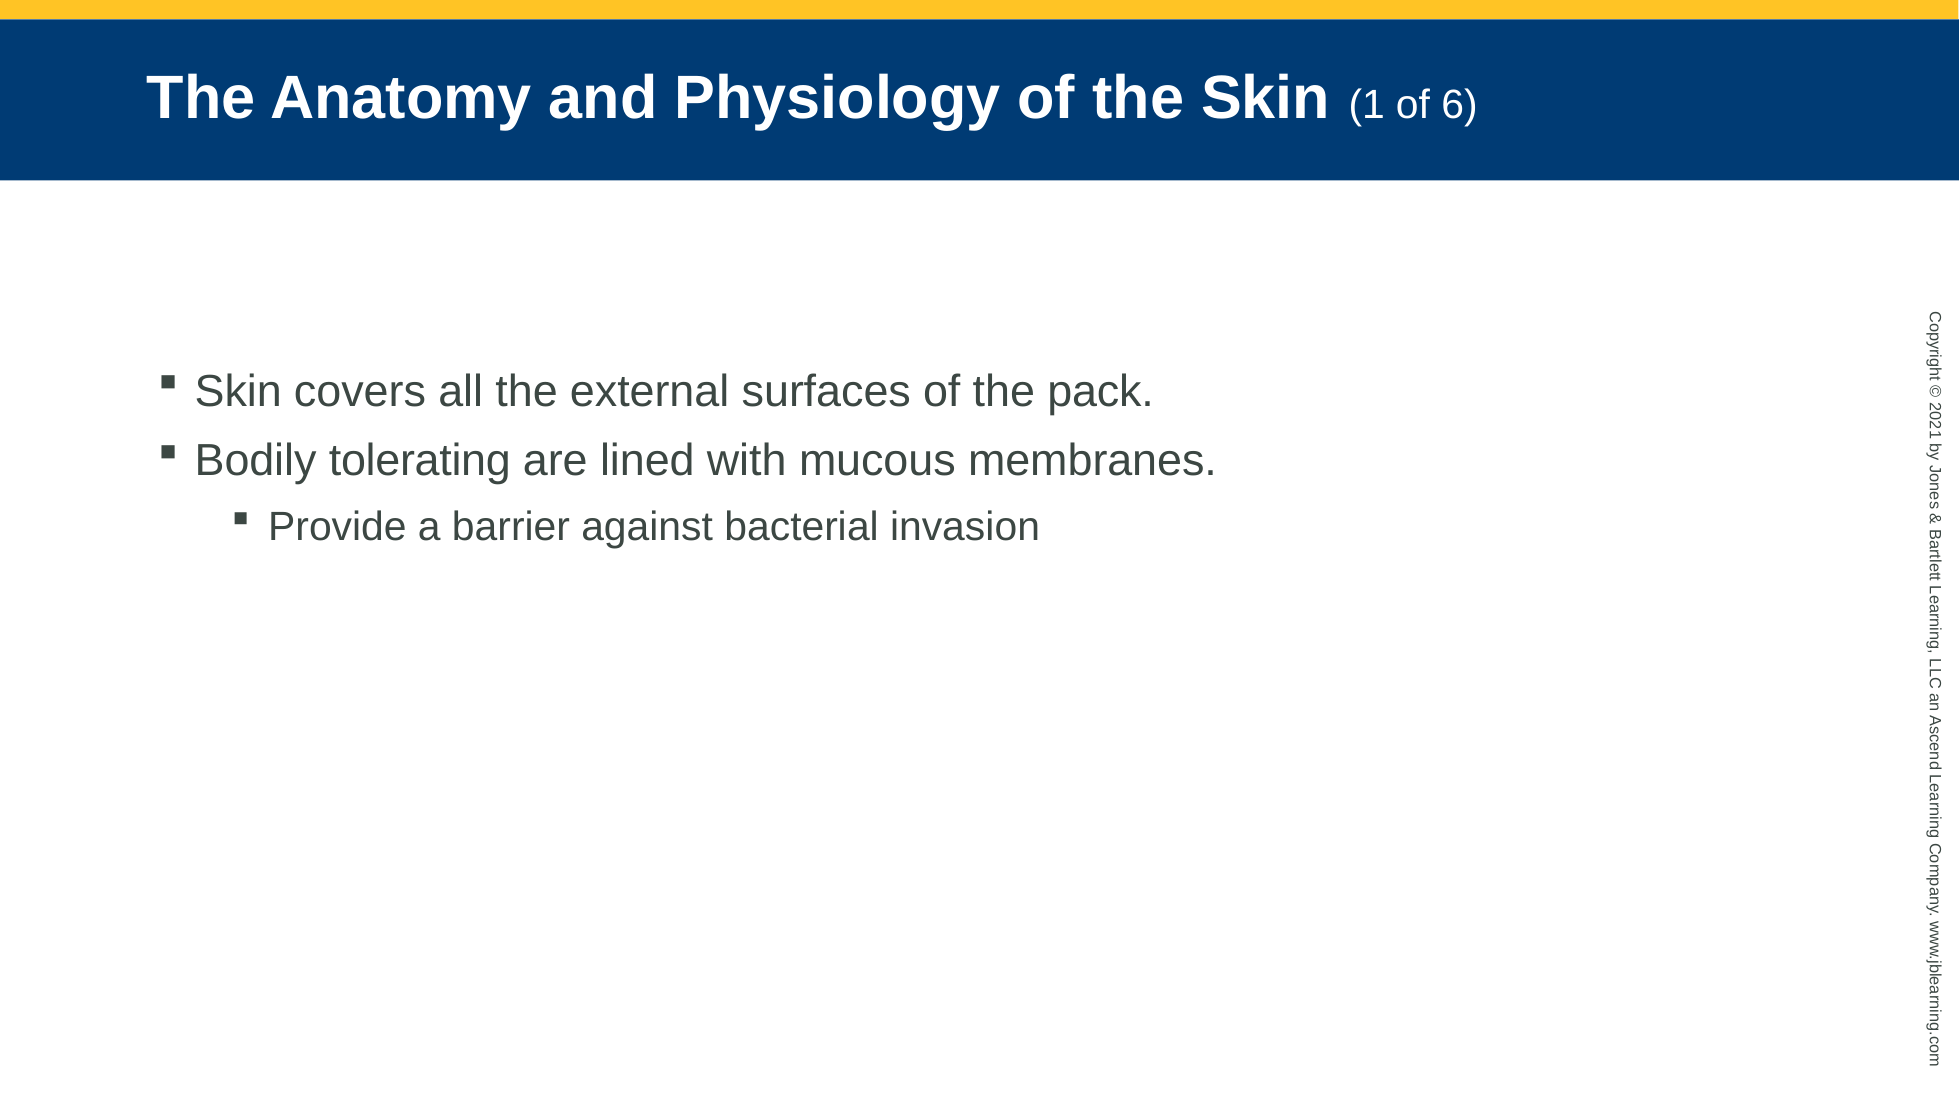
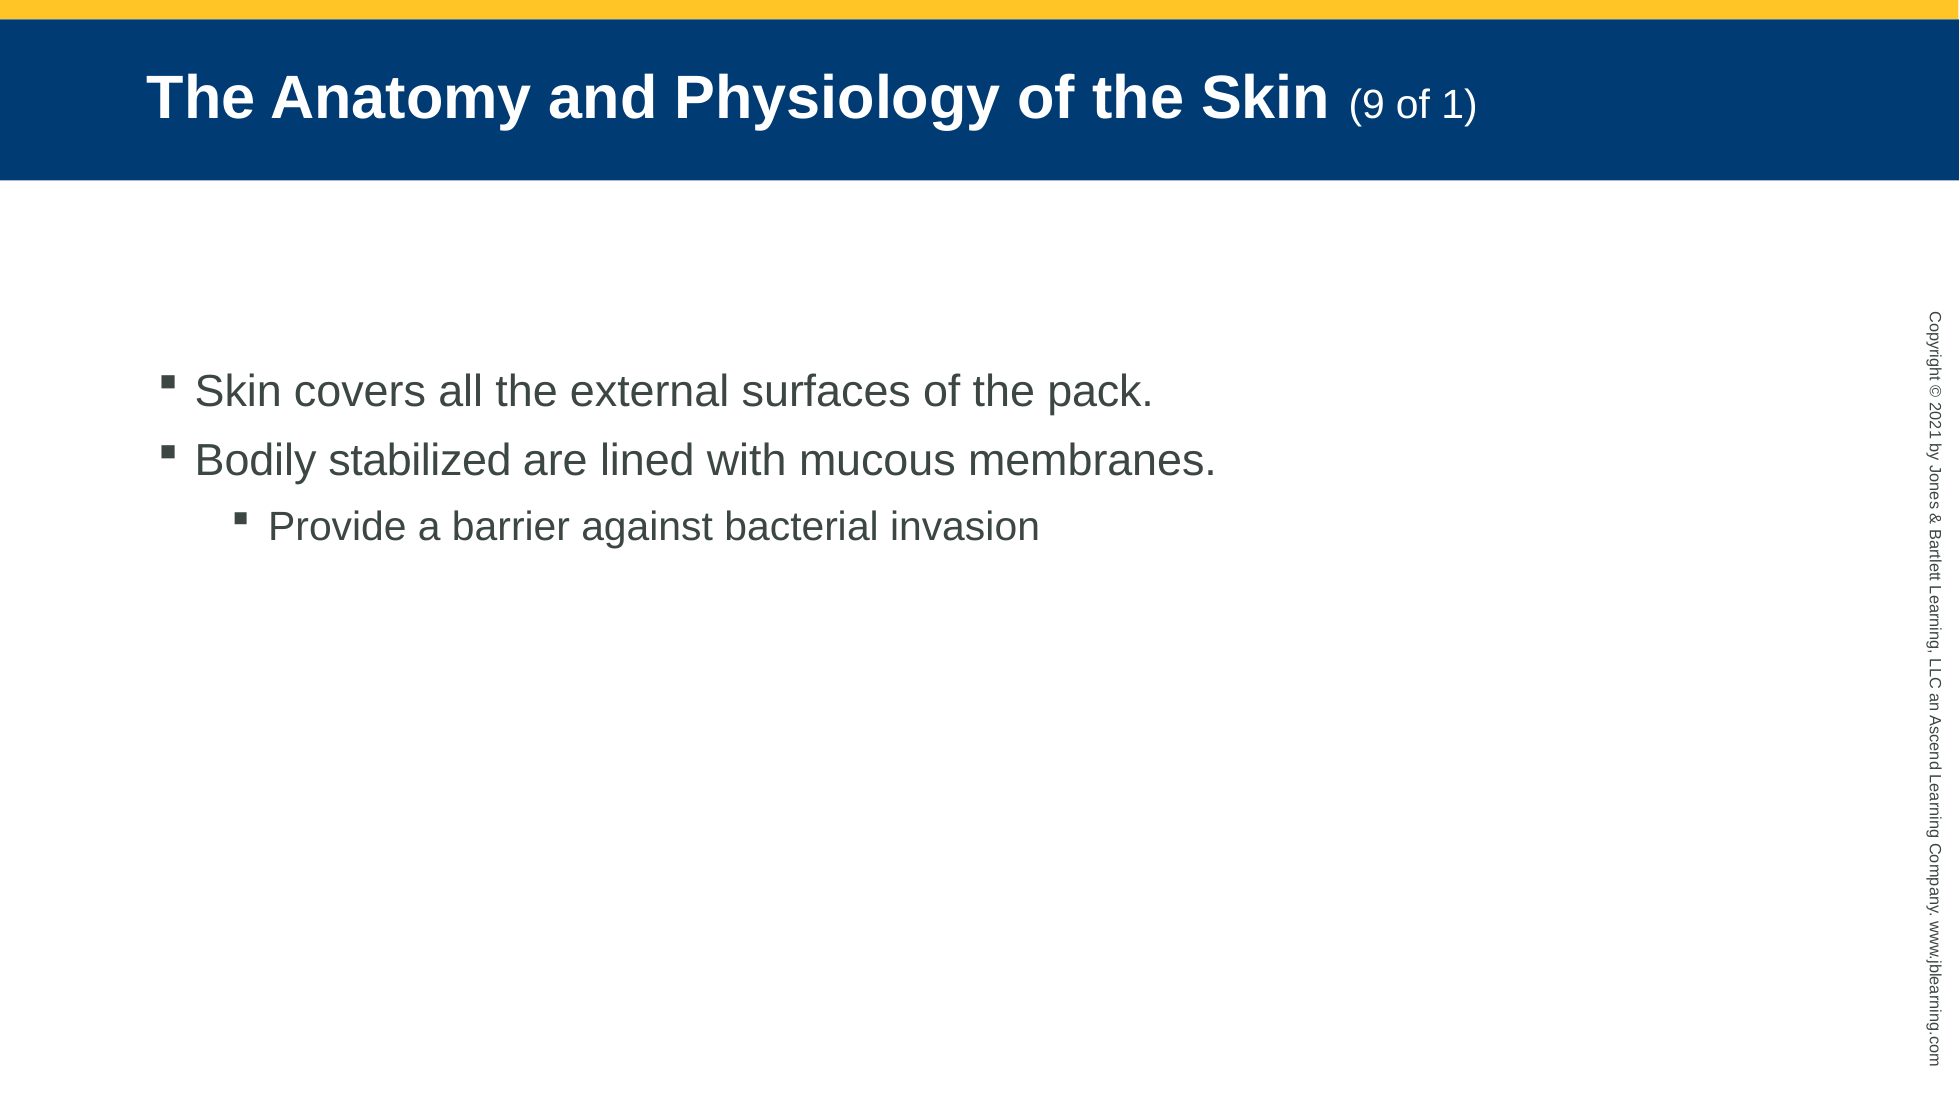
Skin 1: 1 -> 9 (1367, 105)
of 6: 6 -> 1 (1460, 105)
tolerating: tolerating -> stabilized (420, 461)
